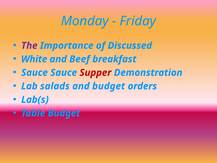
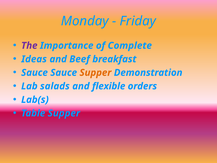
Discussed: Discussed -> Complete (130, 46)
White: White -> Ideas (34, 59)
Supper colour: red -> orange (95, 73)
and budget: budget -> flexible (109, 86)
Table Budget: Budget -> Supper (64, 113)
